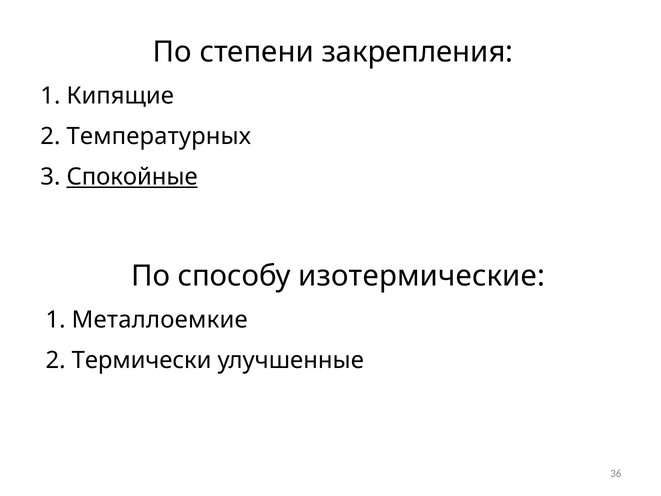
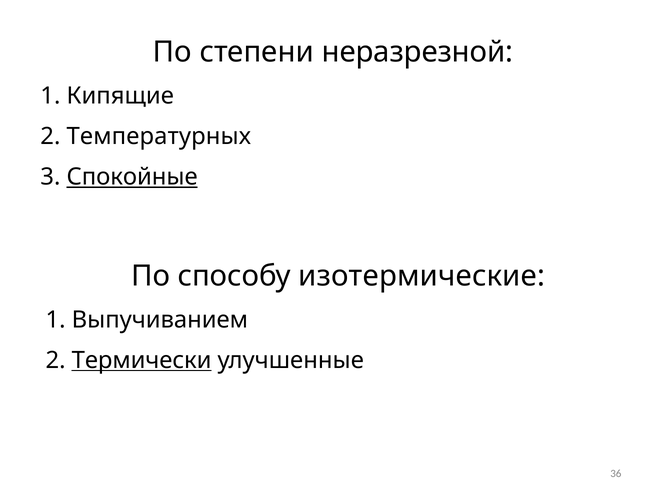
закрепления: закрепления -> неразрезной (417, 52)
Металлоемкие: Металлоемкие -> Выпучиванием (160, 319)
Термически underline: none -> present (142, 360)
